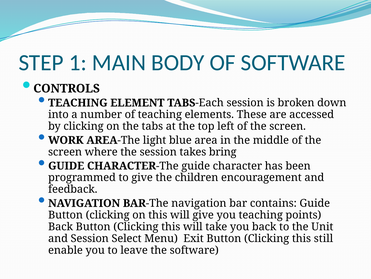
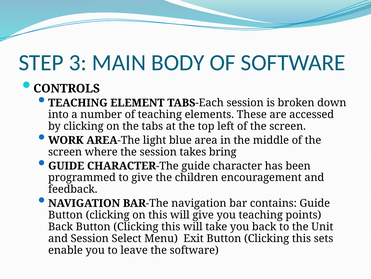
1: 1 -> 3 (78, 63)
still: still -> sets (324, 238)
